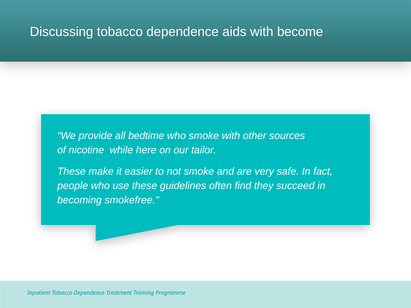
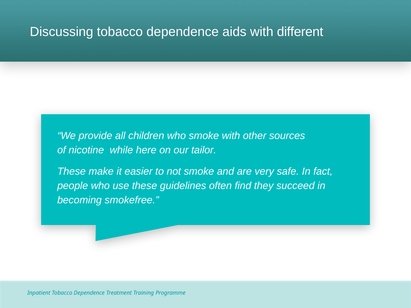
become: become -> different (300, 32)
bedtime: bedtime -> children (146, 136)
